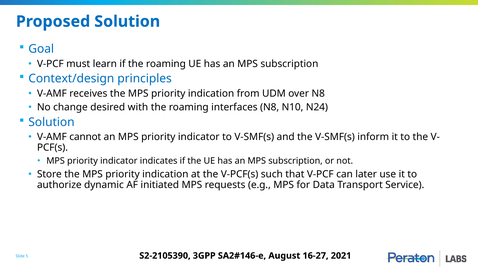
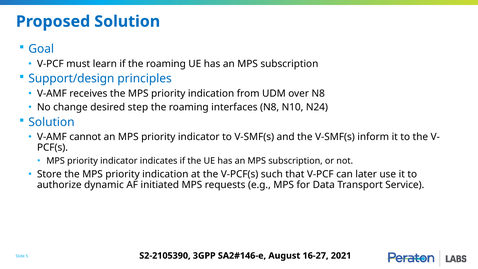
Context/design: Context/design -> Support/design (71, 79)
with: with -> step (138, 107)
